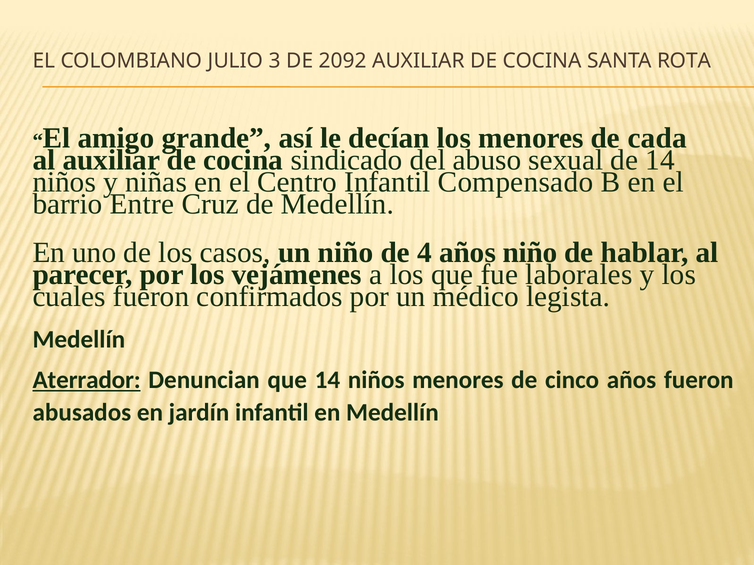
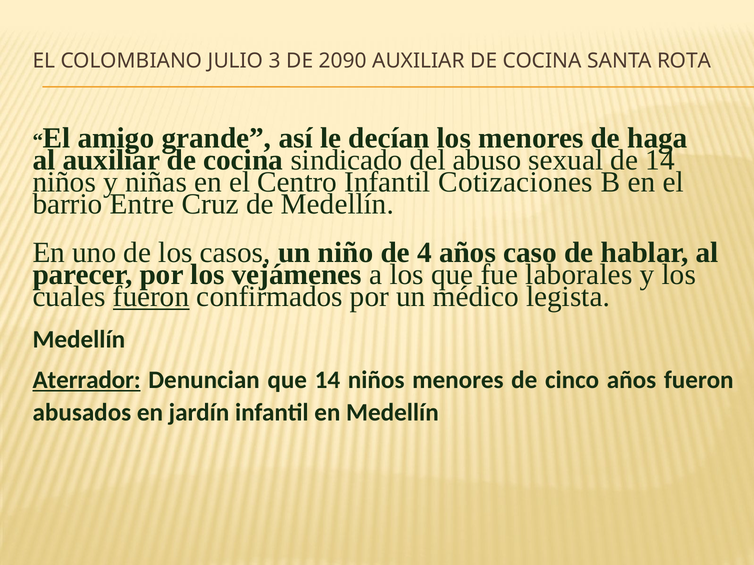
2092: 2092 -> 2090 (343, 61)
cada: cada -> haga (657, 138)
Compensado: Compensado -> Cotizaciones (516, 182)
años niño: niño -> caso (530, 253)
fueron underline: none -> present (151, 297)
